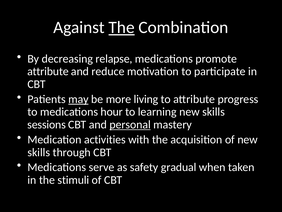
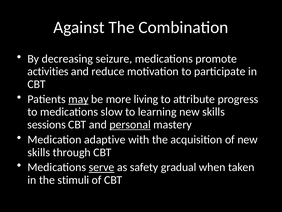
The underline: present -> none (122, 27)
relapse: relapse -> seizure (114, 59)
attribute: attribute -> activities (48, 71)
hour: hour -> slow (112, 112)
activities: activities -> adaptive (105, 139)
serve underline: none -> present (102, 167)
